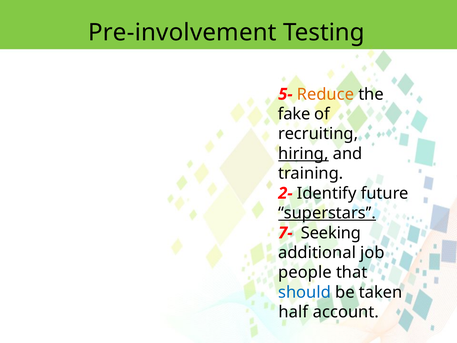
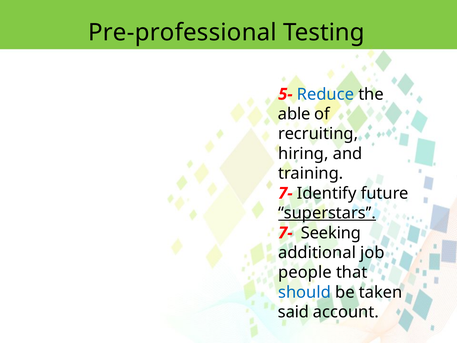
Pre-involvement: Pre-involvement -> Pre-professional (182, 32)
Reduce colour: orange -> blue (325, 94)
fake: fake -> able (294, 114)
hiring underline: present -> none (303, 154)
2-: 2- -> 7- (285, 193)
half: half -> said (294, 312)
